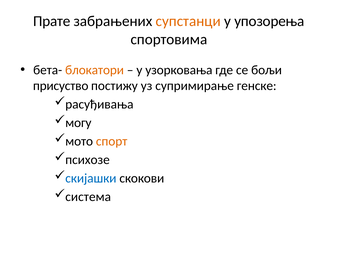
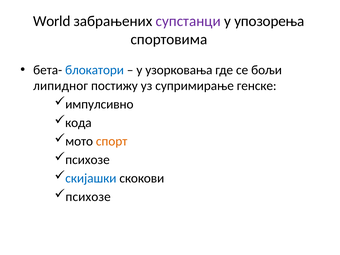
Прате: Прате -> World (52, 21)
супстанци colour: orange -> purple (188, 21)
блокатори colour: orange -> blue (95, 70)
присуство: присуство -> липидног (61, 86)
расуђивања: расуђивања -> импулсивно (99, 104)
могу: могу -> кода (78, 123)
система: система -> психозе (88, 197)
